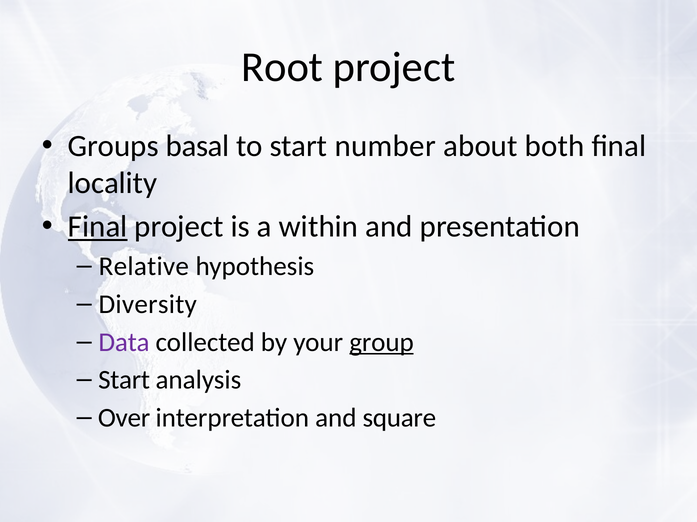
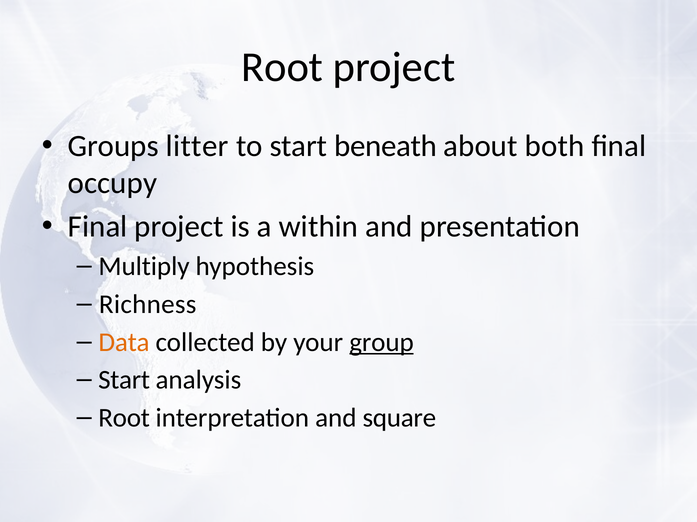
basal: basal -> litter (197, 146)
number: number -> beneath (386, 146)
locality: locality -> occupy (113, 183)
Final underline: present -> none (98, 227)
Relative: Relative -> Multiply (144, 267)
Diversity: Diversity -> Richness (148, 305)
Data colour: purple -> orange (124, 343)
Over: Over -> Root (124, 418)
